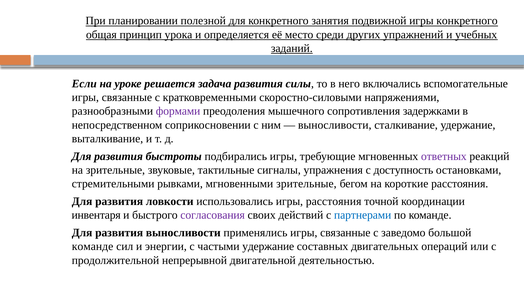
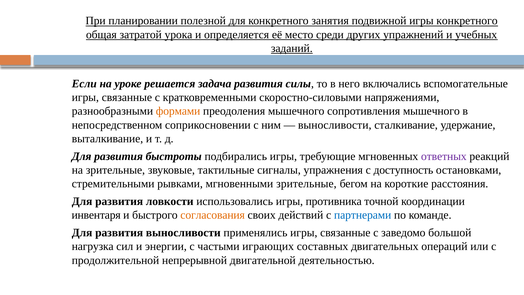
принцип: принцип -> затратой (141, 35)
формами colour: purple -> orange (178, 111)
сопротивления задержками: задержками -> мышечного (431, 111)
игры расстояния: расстояния -> противника (334, 201)
согласования colour: purple -> orange (213, 215)
команде: команде -> нагрузка (93, 246)
частыми удержание: удержание -> играющих (268, 246)
